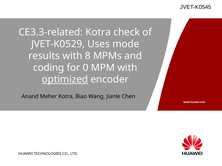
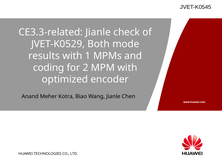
CE3.3-related Kotra: Kotra -> Jianle (98, 32)
Uses: Uses -> Both (99, 44)
8: 8 -> 1 (88, 56)
0: 0 -> 2 (86, 68)
optimized underline: present -> none (65, 80)
